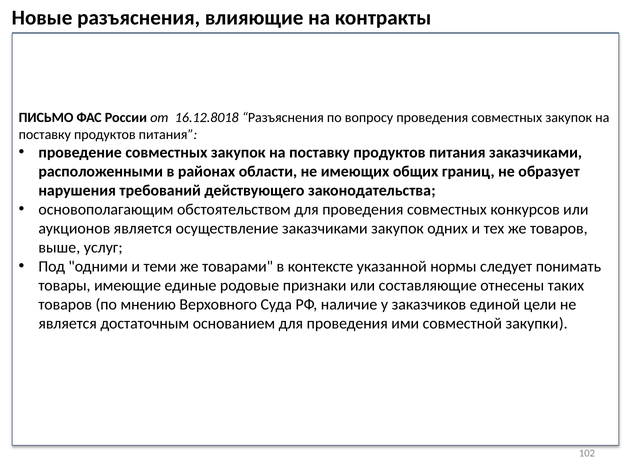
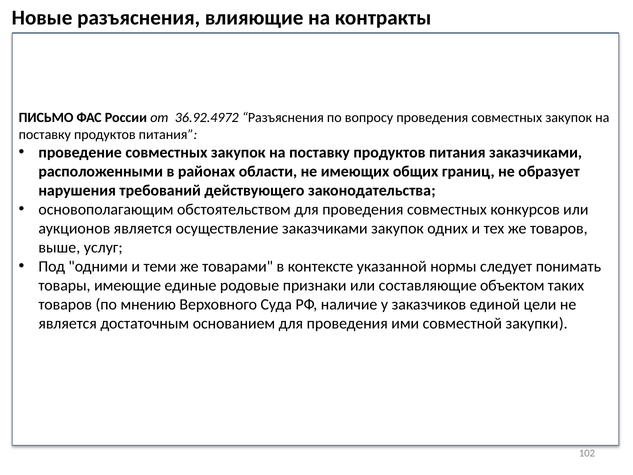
16.12.8018: 16.12.8018 -> 36.92.4972 (207, 118)
отнесены: отнесены -> объектом (512, 285)
